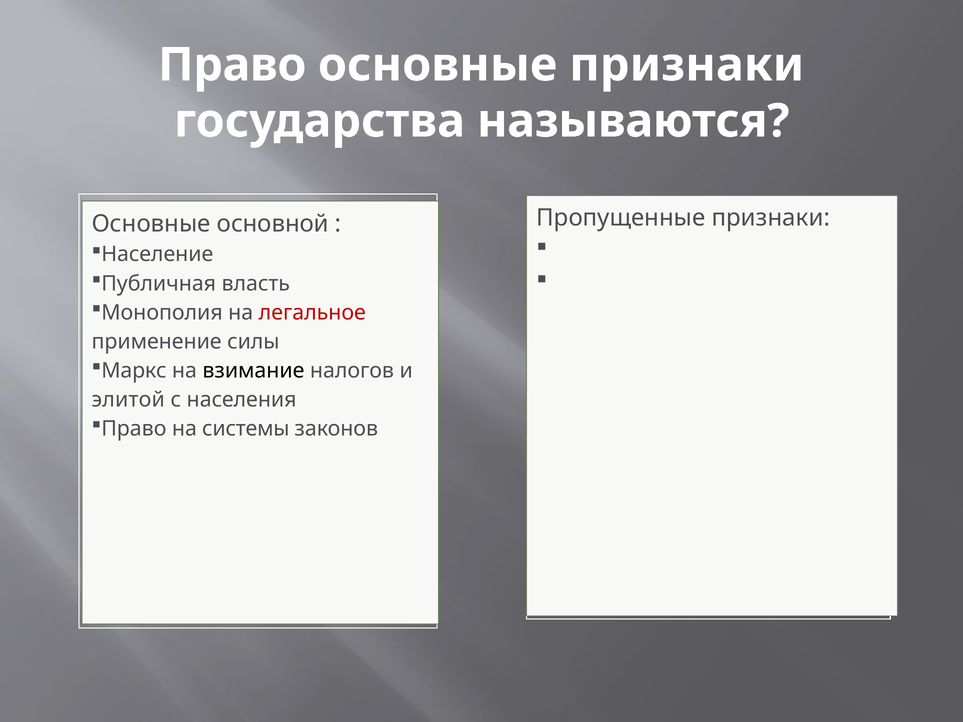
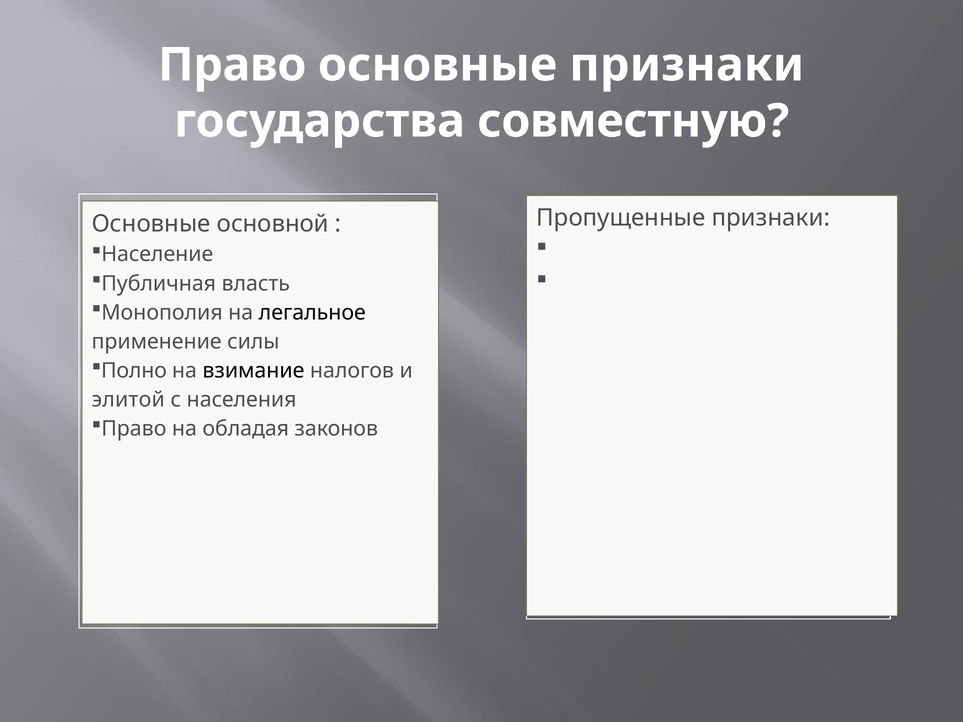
называются: называются -> совместную (633, 121)
легальное colour: red -> black (312, 313)
Маркс: Маркс -> Полно (134, 371)
системы: системы -> обладая (246, 429)
